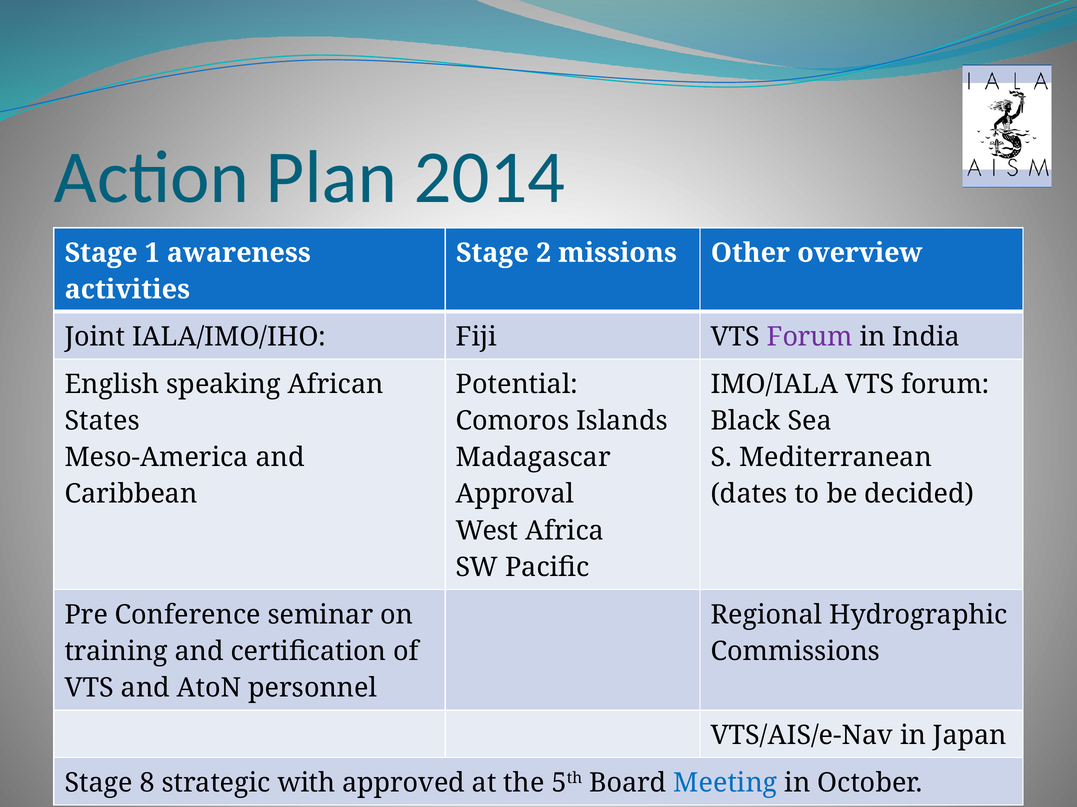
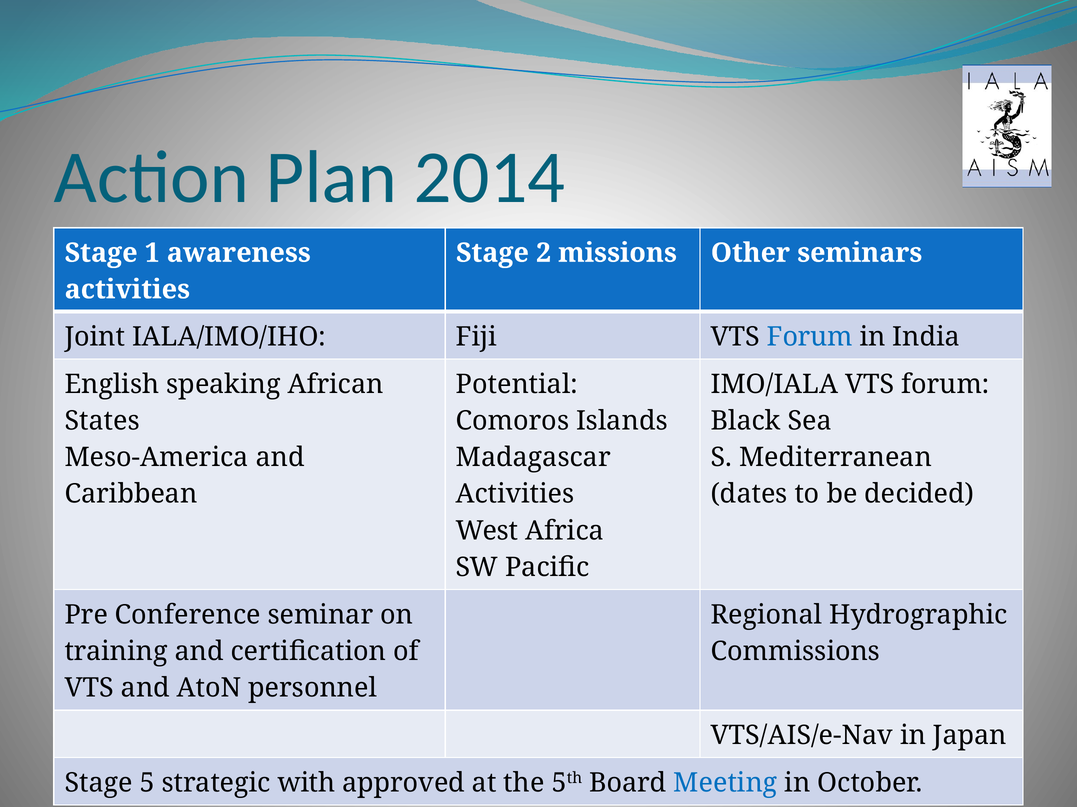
overview: overview -> seminars (860, 253)
Forum colour: purple -> blue (810, 337)
Approval: Approval -> Activities (515, 495)
8: 8 -> 5 (147, 783)
